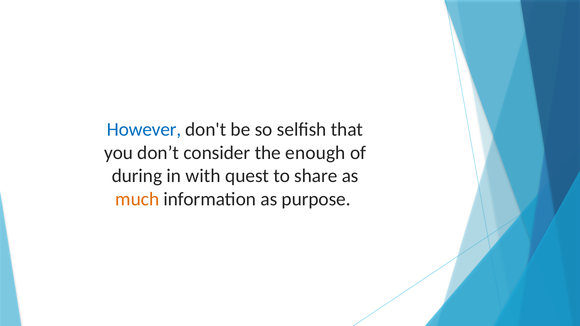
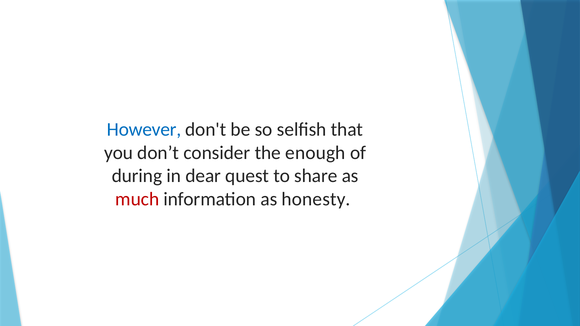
with: with -> dear (203, 176)
much colour: orange -> red (137, 199)
purpose: purpose -> honesty (316, 199)
